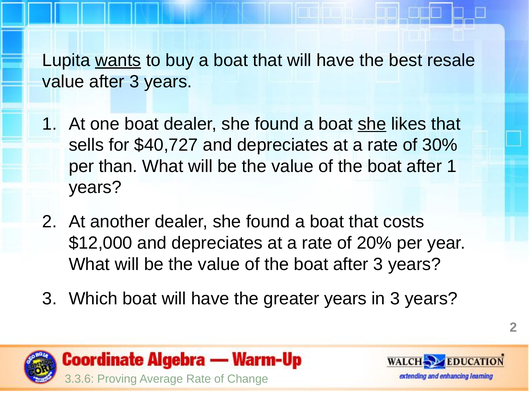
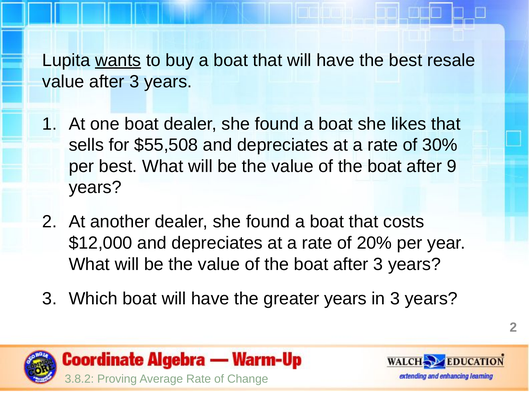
she underline: present -> none (372, 124)
$40,727: $40,727 -> $55,508 (166, 145)
per than: than -> best (118, 166)
after 1: 1 -> 9 (452, 166)
3.3.6: 3.3.6 -> 3.8.2 (79, 379)
